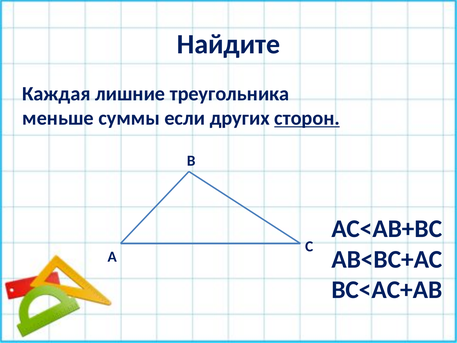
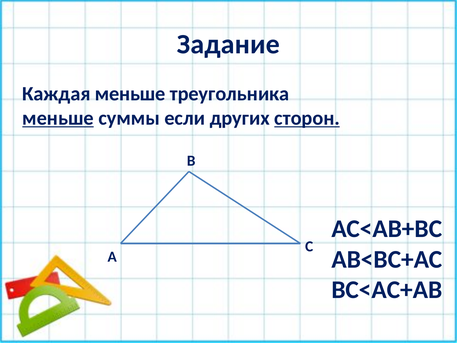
Найдите: Найдите -> Задание (228, 44)
Каждая лишние: лишние -> меньше (130, 94)
меньше underline: none -> present (58, 118)
